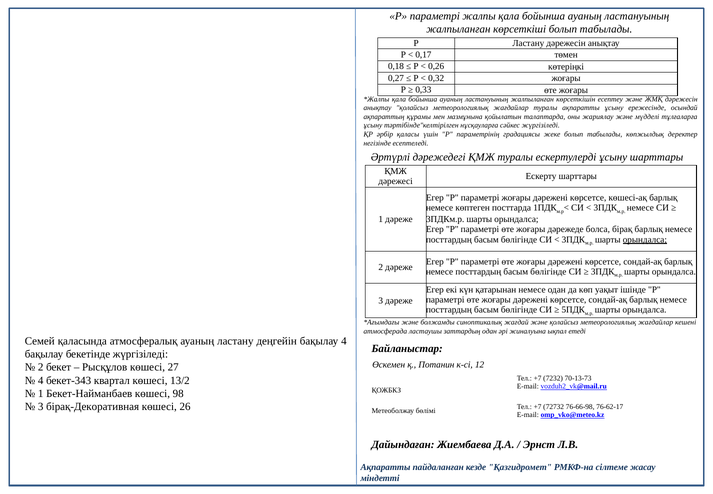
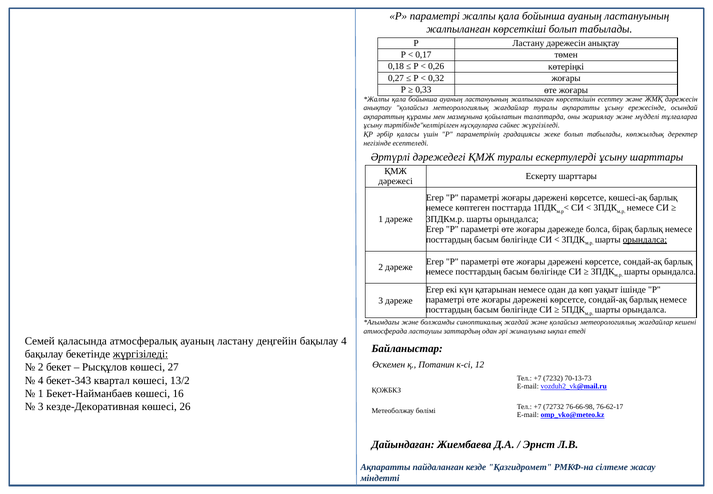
жүргізіледі underline: none -> present (140, 354)
98: 98 -> 16 (178, 393)
бірақ-Декоративная: бірақ-Декоративная -> кезде-Декоративная (93, 407)
